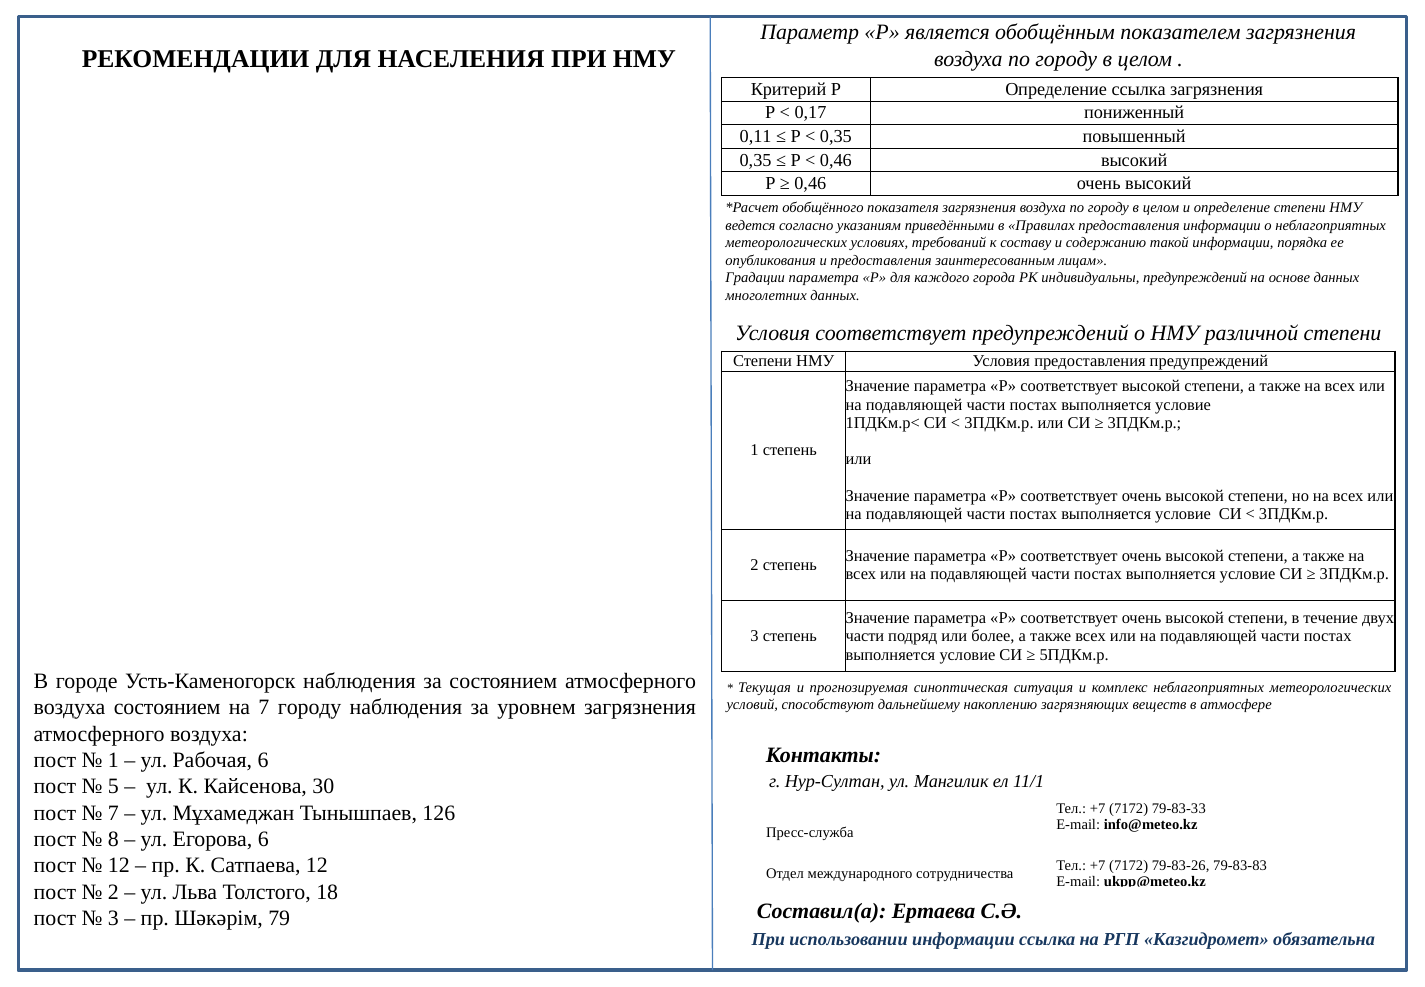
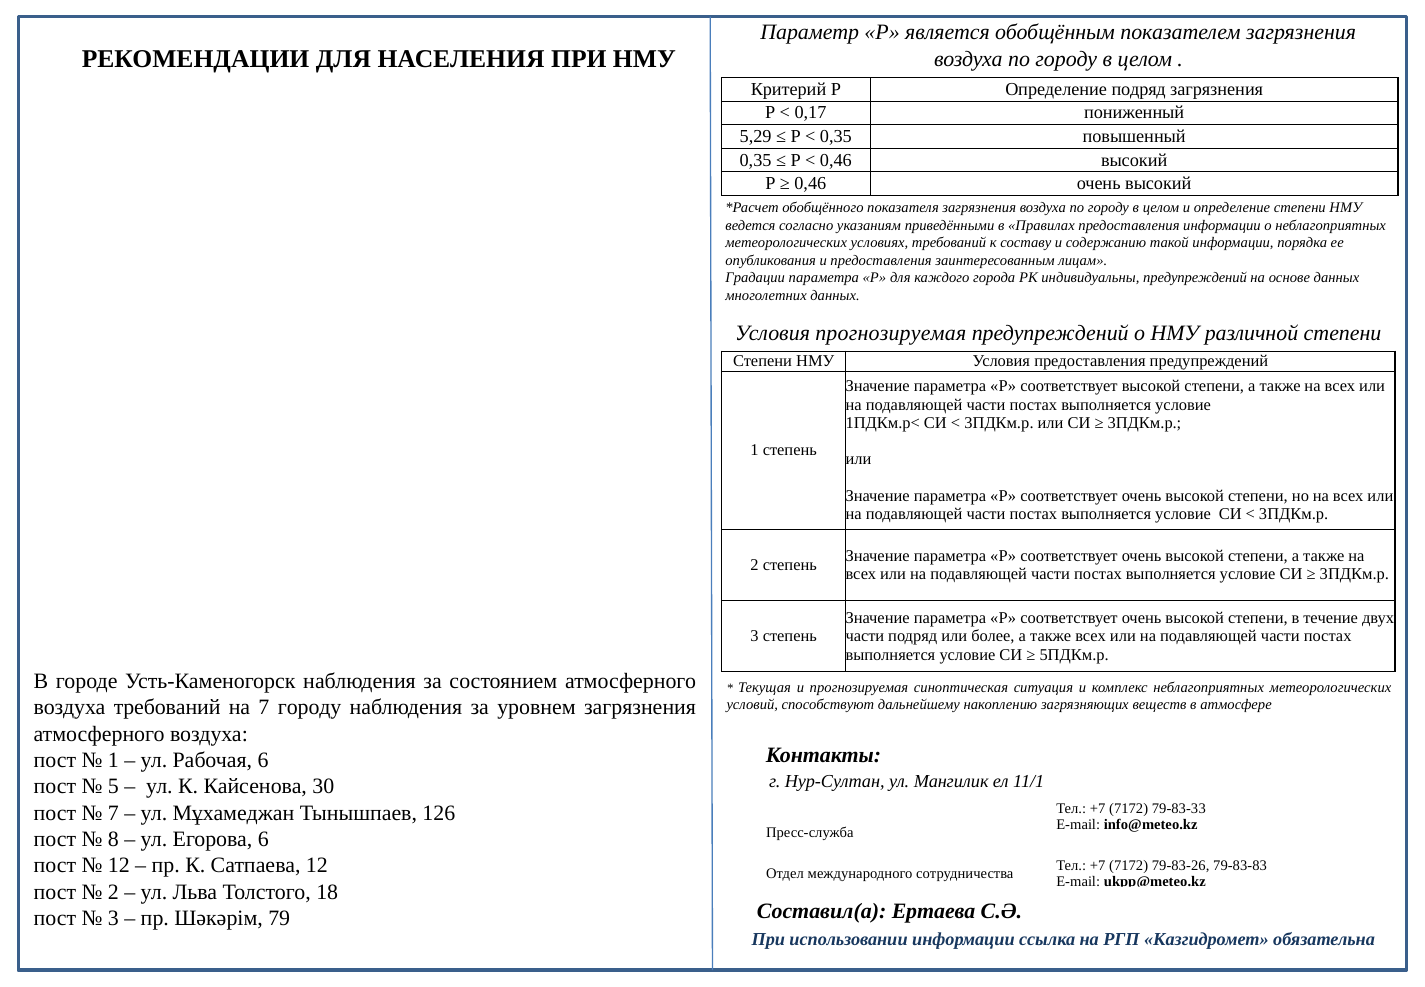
Определение ссылка: ссылка -> подряд (1139, 89)
0,11: 0,11 -> 5,29 (756, 136)
Условия соответствует: соответствует -> прогнозируемая (891, 333)
воздуха состоянием: состоянием -> требований (167, 707)
